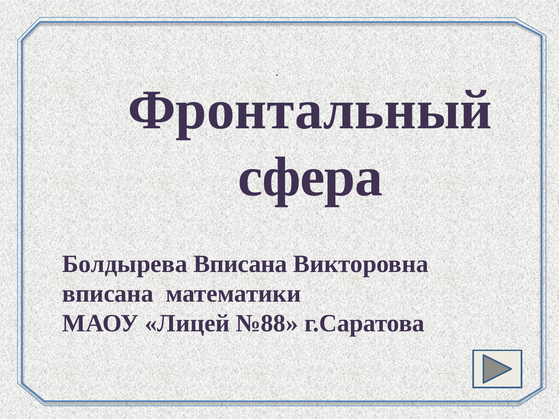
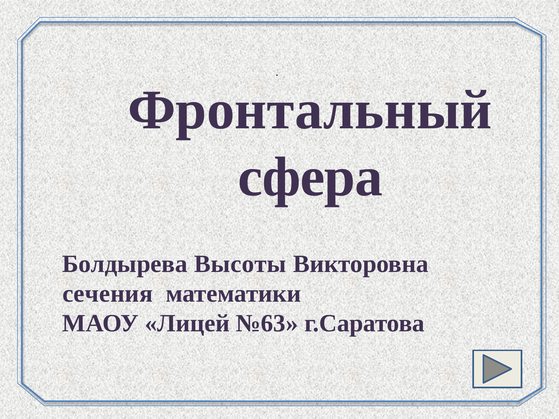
Болдырева Вписана: Вписана -> Высоты (240, 264)
вписана: вписана -> сечения (108, 294)
№88: №88 -> №63 (267, 324)
